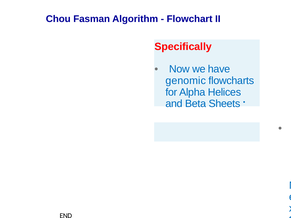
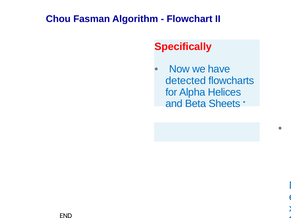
genomic: genomic -> detected (186, 81)
